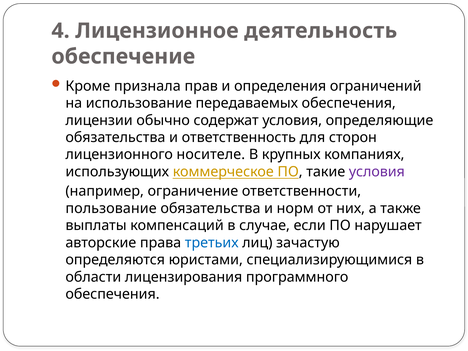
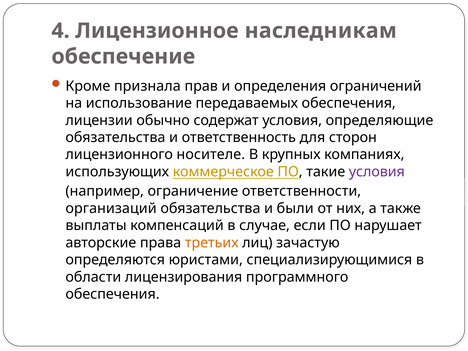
деятельность: деятельность -> наследникам (321, 31)
пользование: пользование -> организаций (111, 208)
норм: норм -> были (295, 208)
третьих colour: blue -> orange (212, 243)
